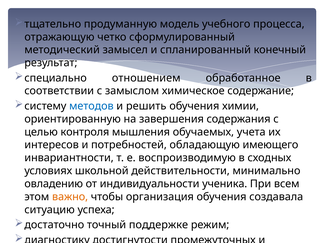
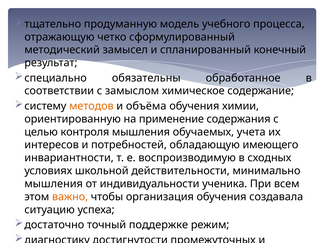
отношением: отношением -> обязательны (146, 78)
методов colour: blue -> orange (91, 106)
решить: решить -> объёма (146, 106)
завершения: завершения -> применение (171, 119)
овладению: овладению -> мышления (54, 184)
